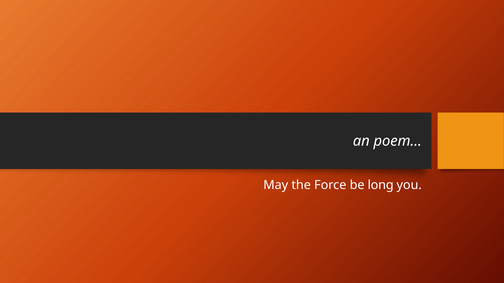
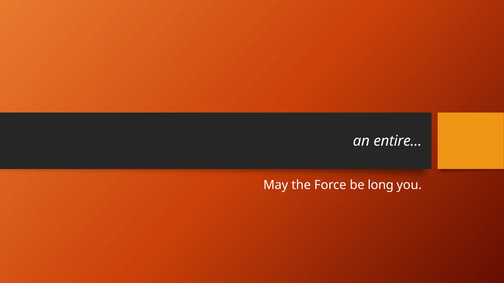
poem…: poem… -> entire… (398, 141)
